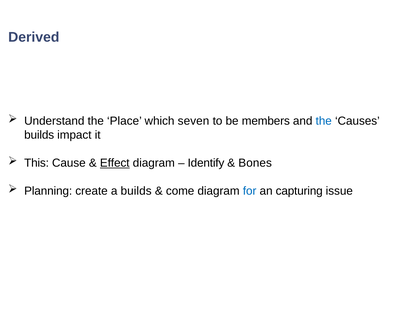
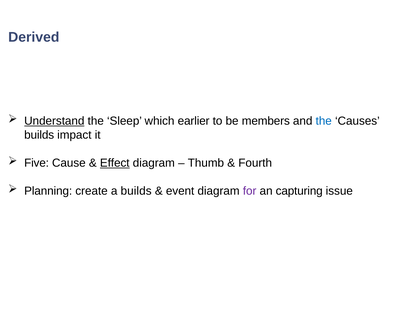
Understand underline: none -> present (54, 121)
Place: Place -> Sleep (124, 121)
seven: seven -> earlier (194, 121)
This: This -> Five (37, 163)
Identify: Identify -> Thumb (206, 163)
Bones: Bones -> Fourth (255, 163)
come: come -> event (180, 190)
for colour: blue -> purple (250, 190)
